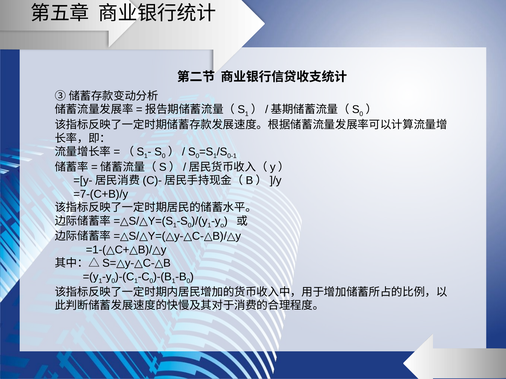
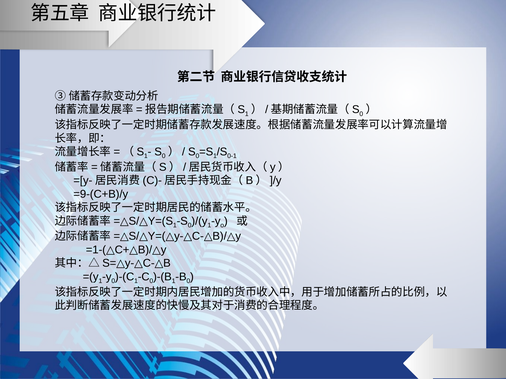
=7-(C+B)/y: =7-(C+B)/y -> =9-(C+B)/y (101, 194)
